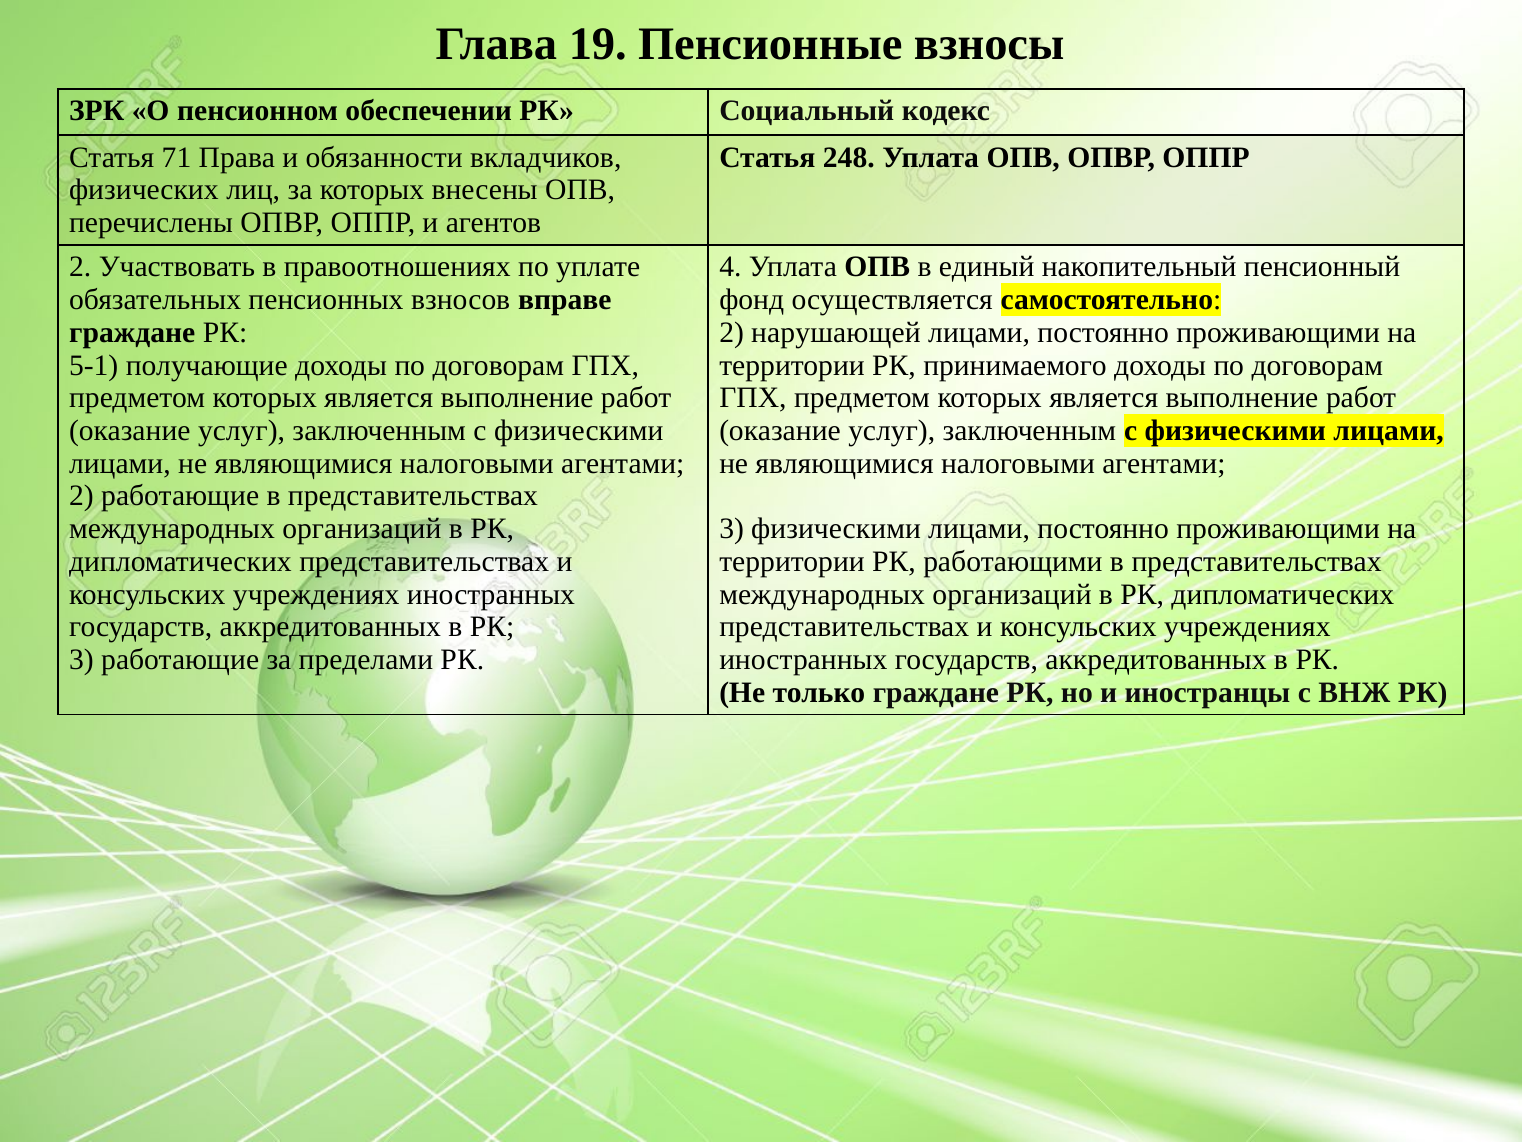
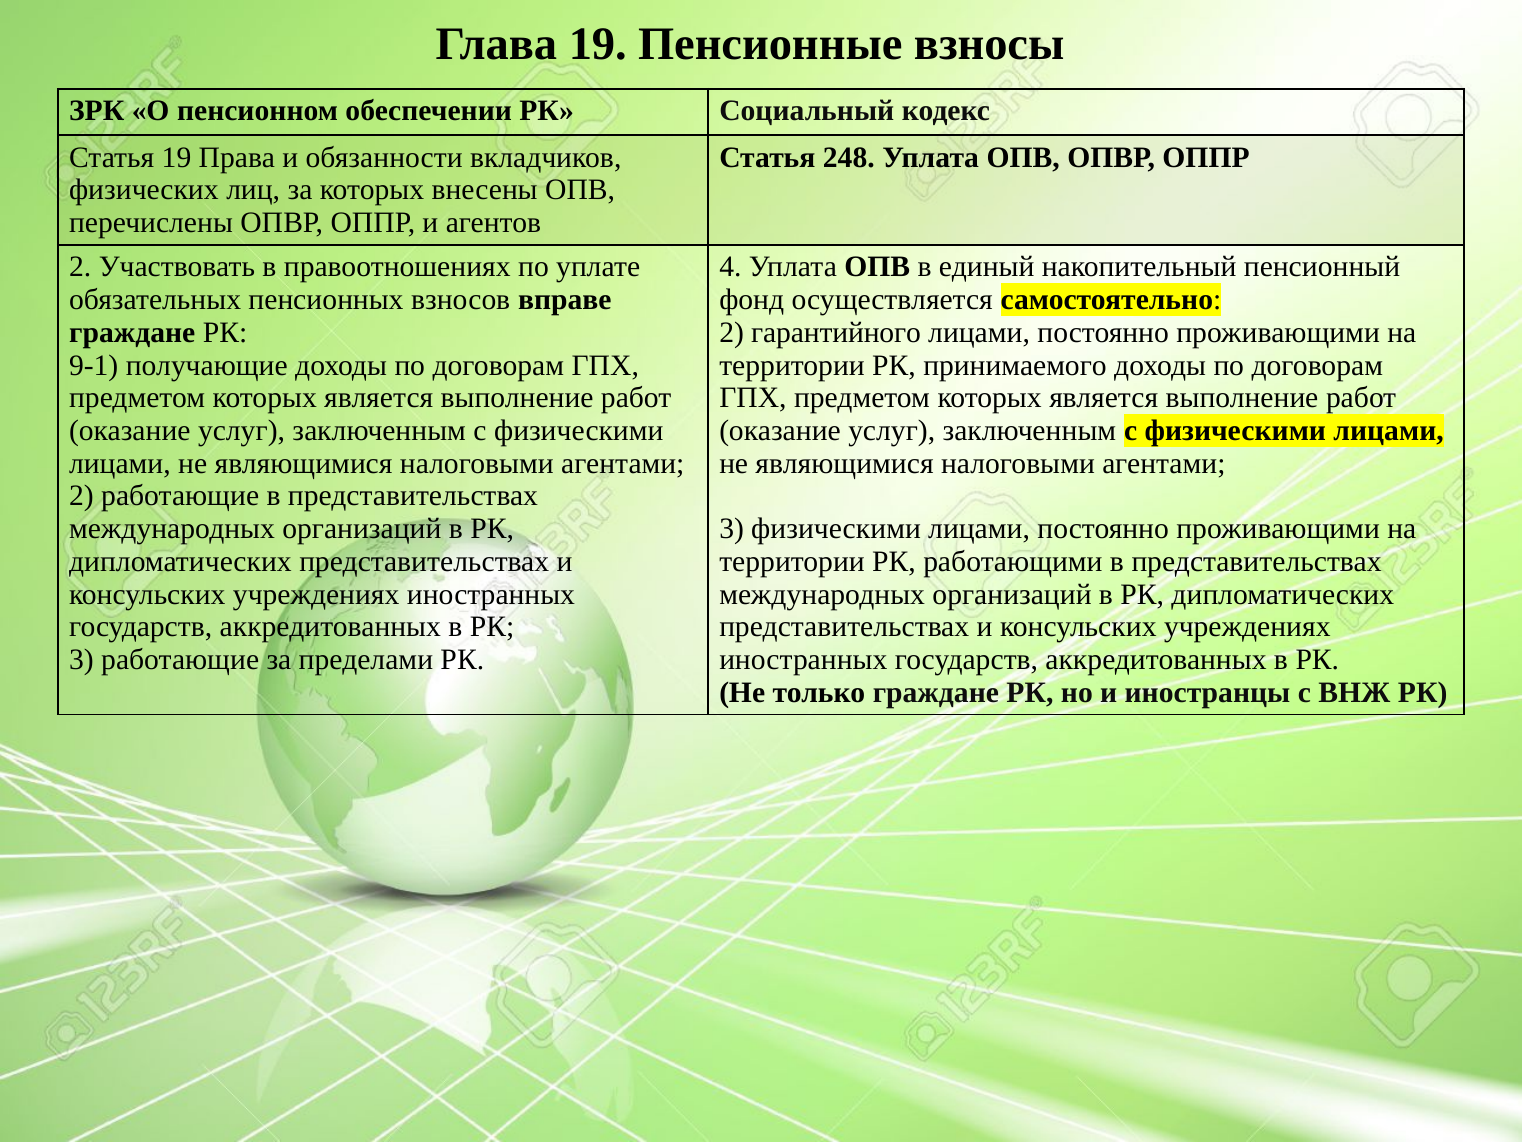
Статья 71: 71 -> 19 (177, 157)
нарушающей: нарушающей -> гарантийного (836, 332)
5-1: 5-1 -> 9-1 (94, 365)
